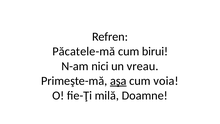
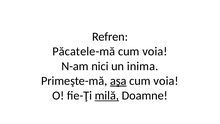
birui: birui -> voia (155, 51)
vreau: vreau -> inima (143, 66)
milă underline: none -> present (107, 95)
